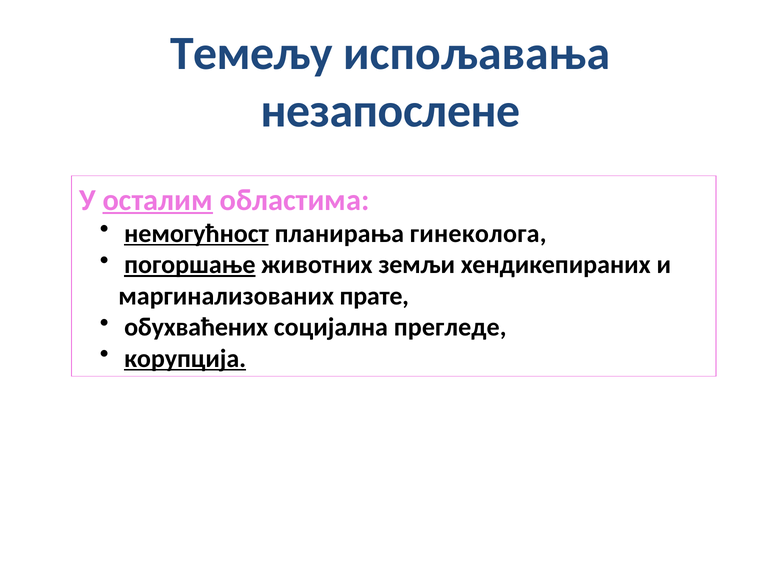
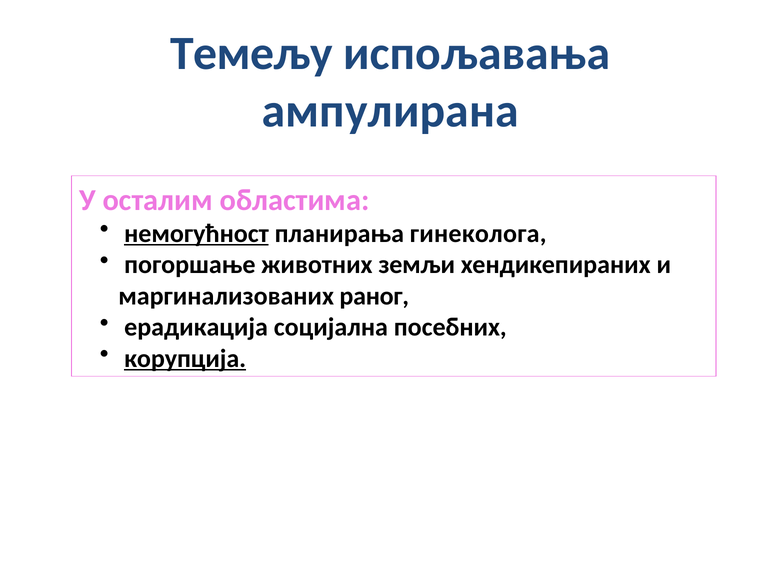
незапослене: незапослене -> ампулирана (390, 111)
осталим underline: present -> none (158, 200)
погоршање underline: present -> none (190, 265)
прате: прате -> раног (374, 296)
обухваћених: обухваћених -> ерадикација (196, 327)
прегледе: прегледе -> посебних (450, 327)
